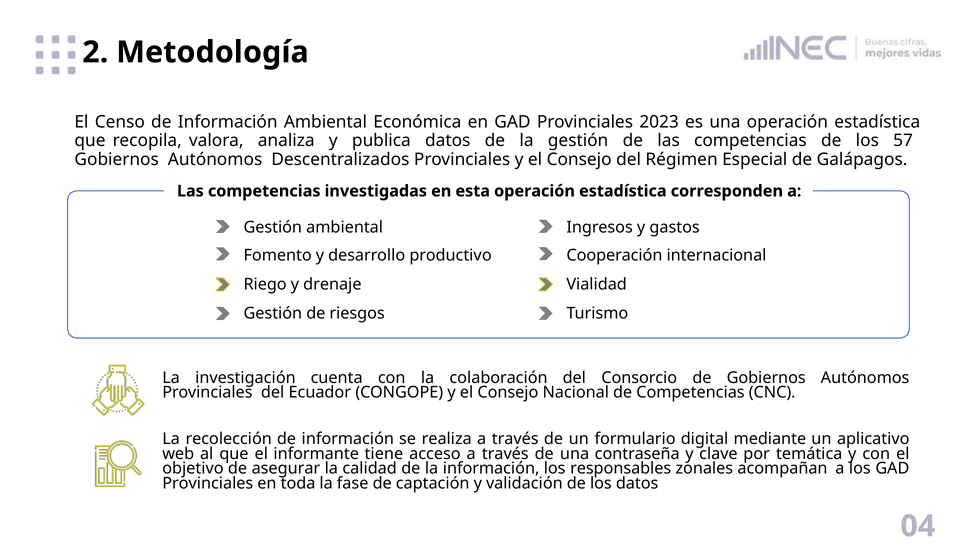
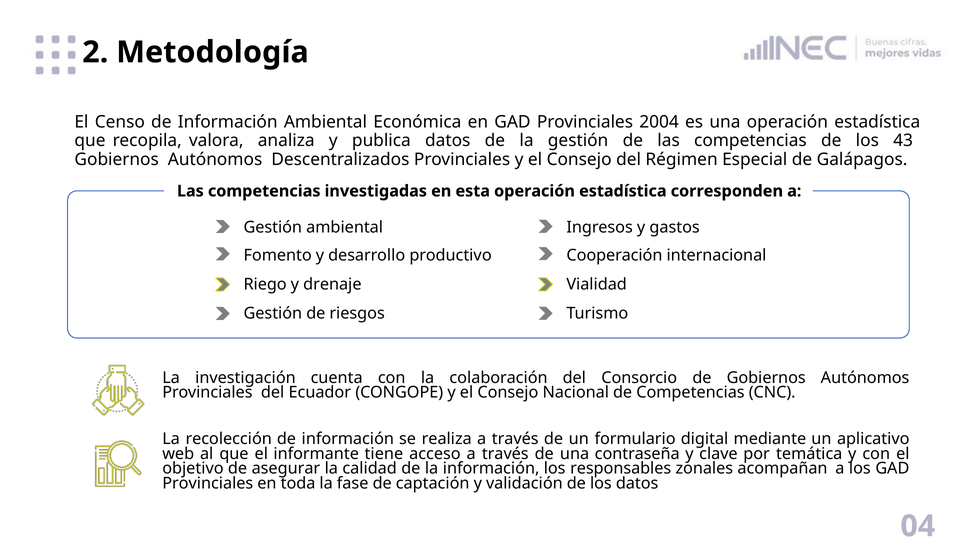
2023: 2023 -> 2004 (659, 122)
57: 57 -> 43 (903, 141)
